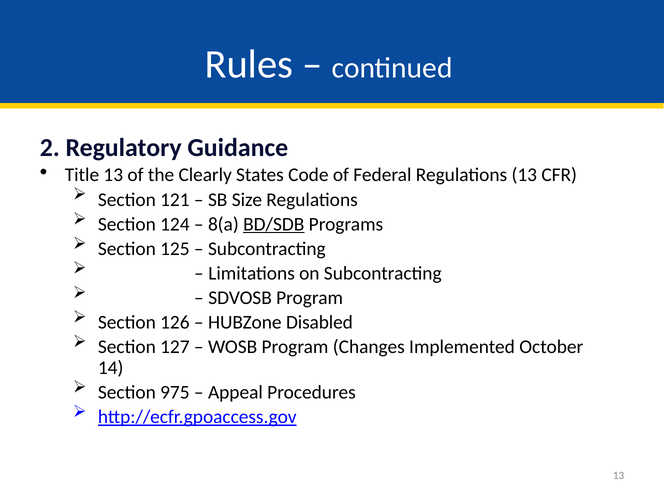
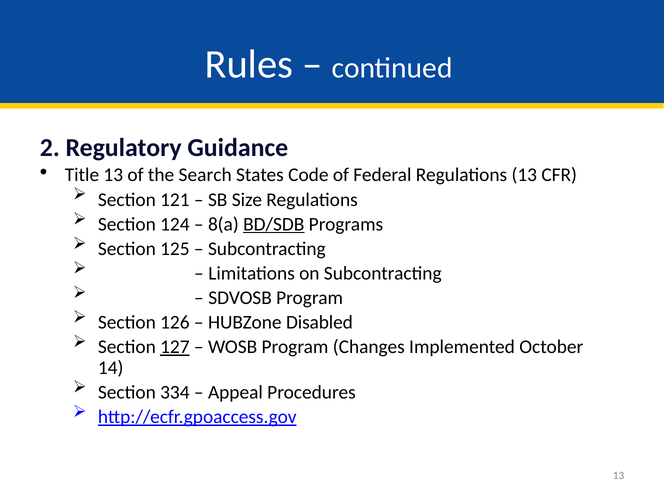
Clearly: Clearly -> Search (205, 175)
127 underline: none -> present (175, 347)
975: 975 -> 334 (175, 392)
